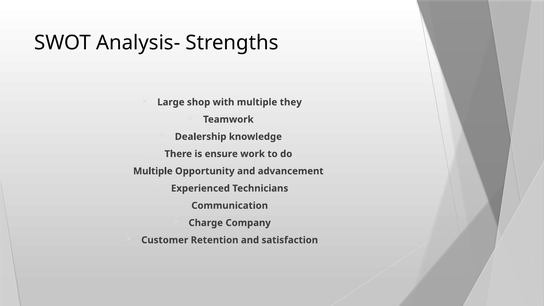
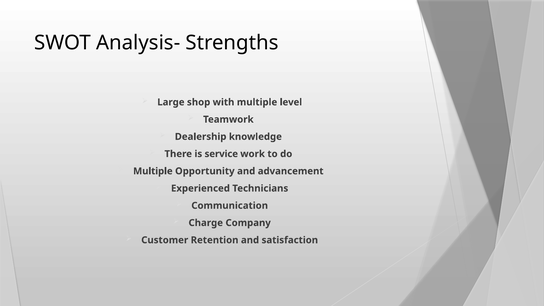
they: they -> level (291, 102)
ensure: ensure -> service (221, 154)
